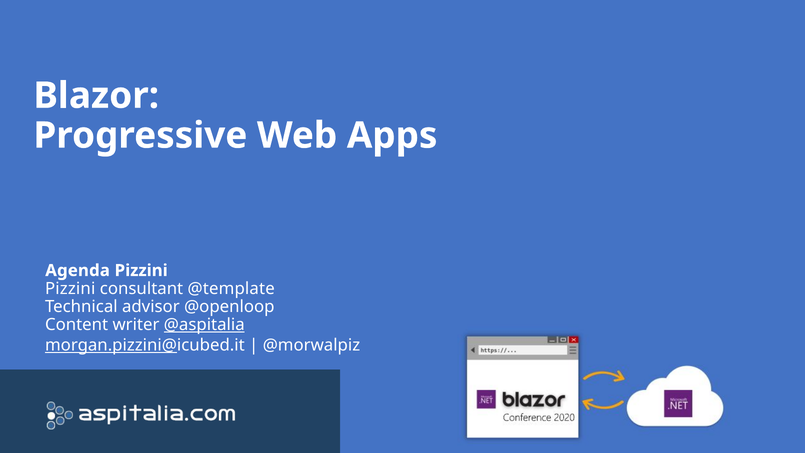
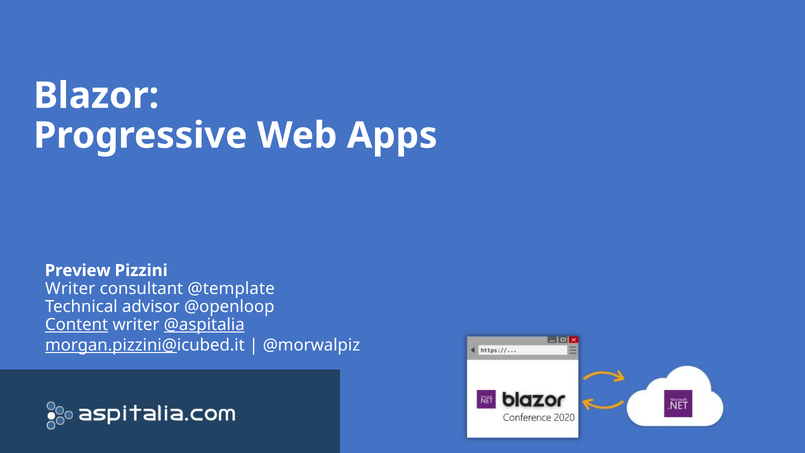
Agenda: Agenda -> Preview (78, 270)
Pizzini: Pizzini -> Writer (70, 289)
Content underline: none -> present (77, 325)
